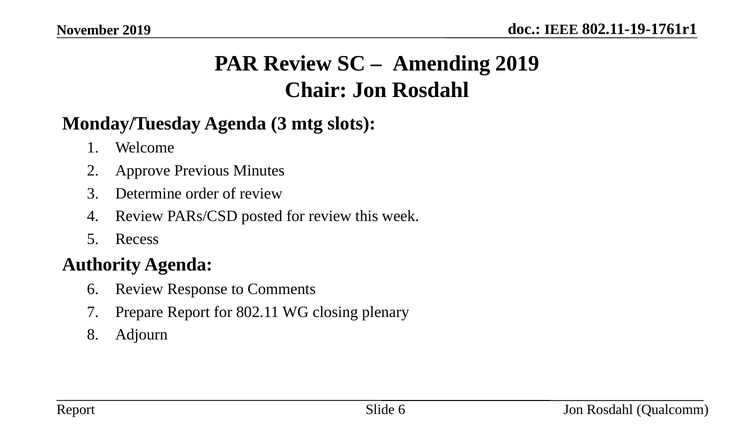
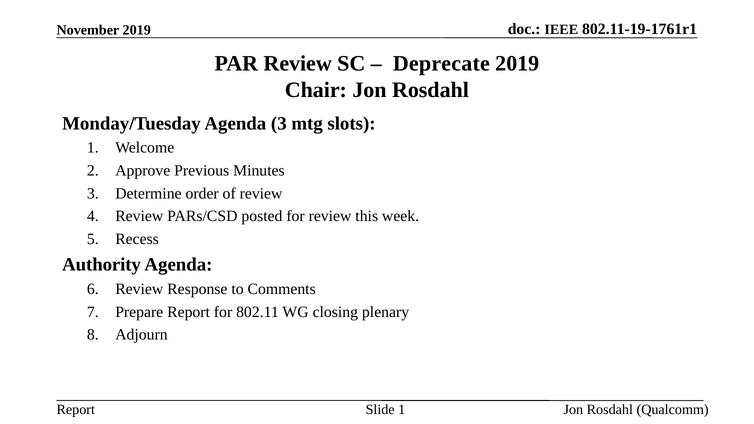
Amending: Amending -> Deprecate (441, 64)
Slide 6: 6 -> 1 (402, 410)
